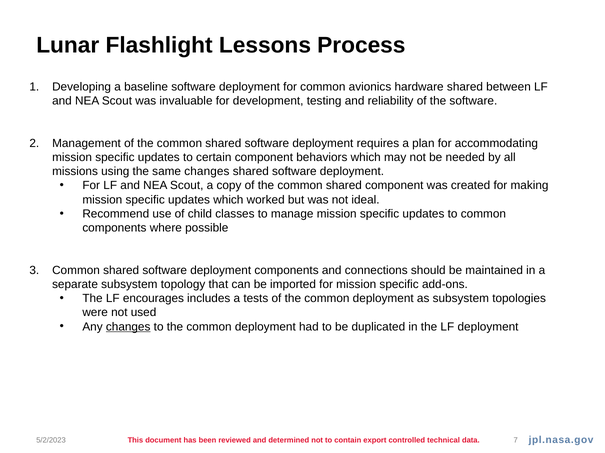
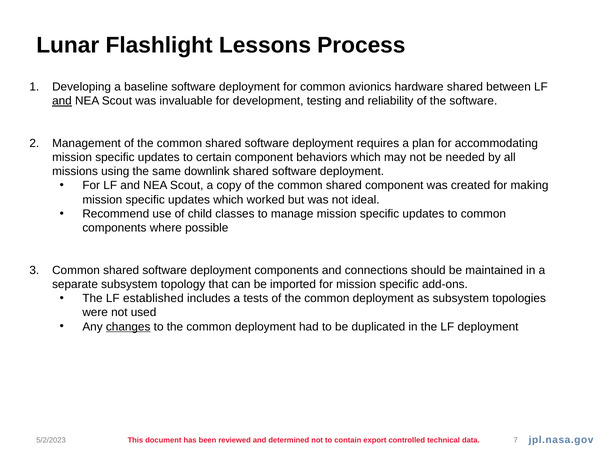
and underline: none -> present (62, 101)
same changes: changes -> downlink (207, 172)
encourages: encourages -> established (153, 299)
